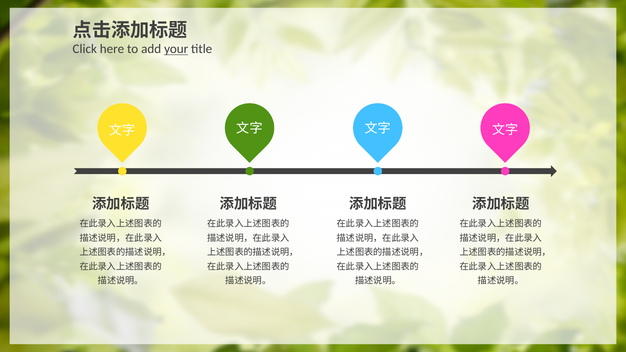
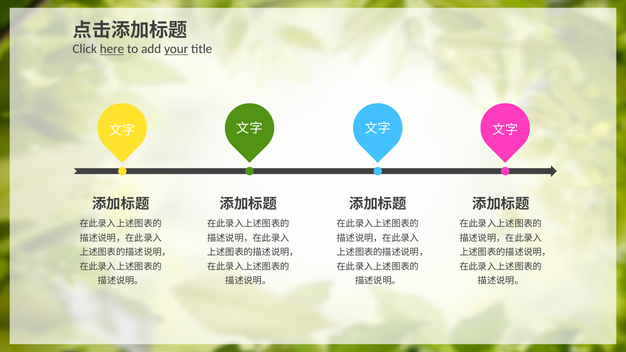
here underline: none -> present (112, 49)
